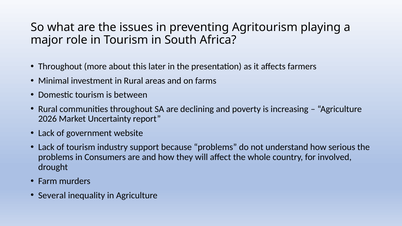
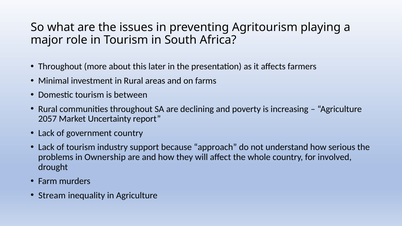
2026: 2026 -> 2057 (47, 119)
government website: website -> country (128, 133)
because problems: problems -> approach (215, 147)
Consumers: Consumers -> Ownership (105, 157)
Several: Several -> Stream (52, 195)
